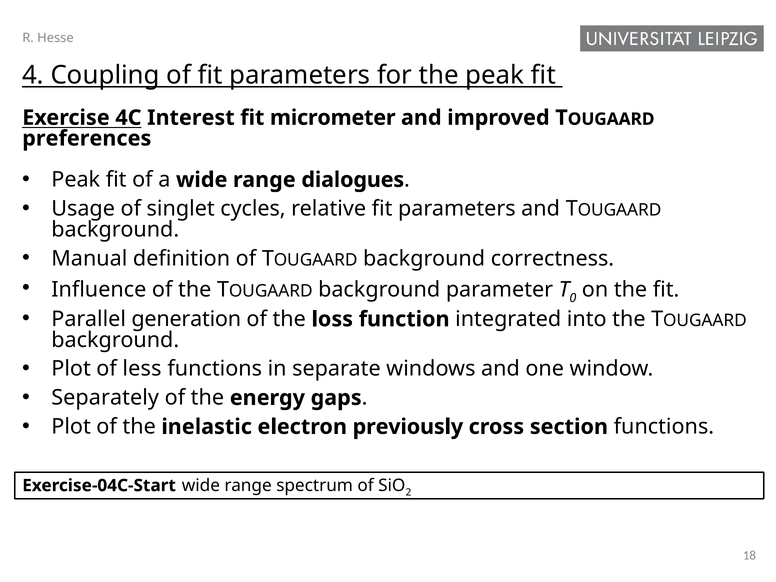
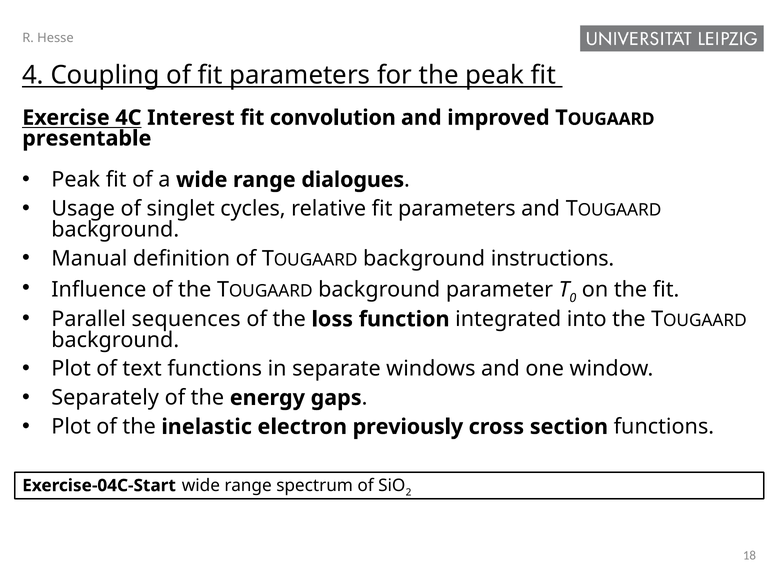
micrometer: micrometer -> convolution (333, 118)
preferences: preferences -> presentable (87, 138)
correctness: correctness -> instructions (553, 258)
generation: generation -> sequences (186, 319)
less: less -> text (142, 369)
